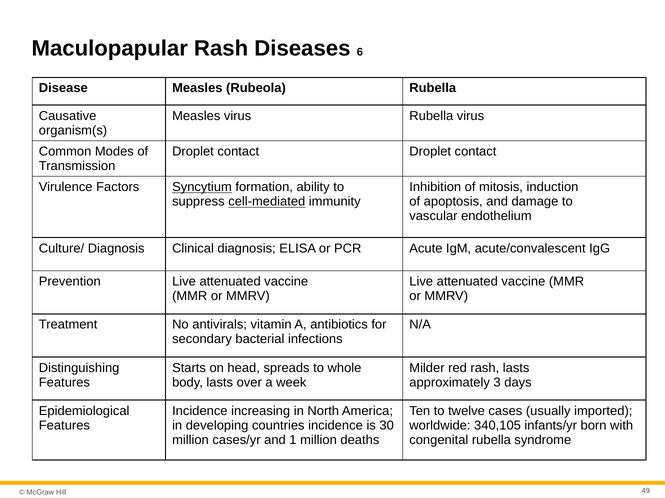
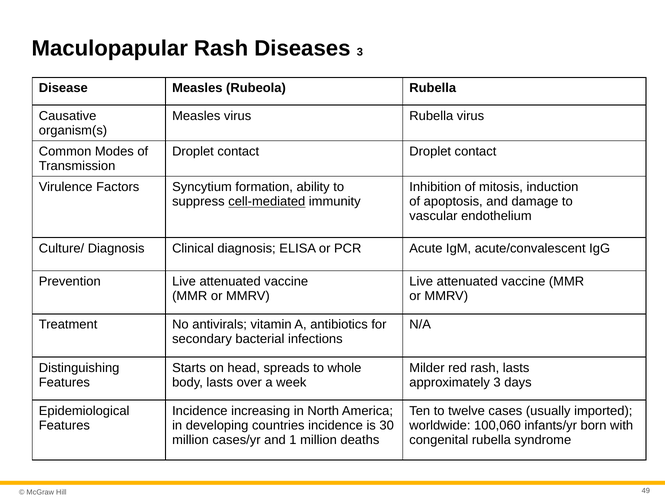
Diseases 6: 6 -> 3 (360, 52)
Syncytium underline: present -> none (202, 187)
340,105: 340,105 -> 100,060 (498, 426)
